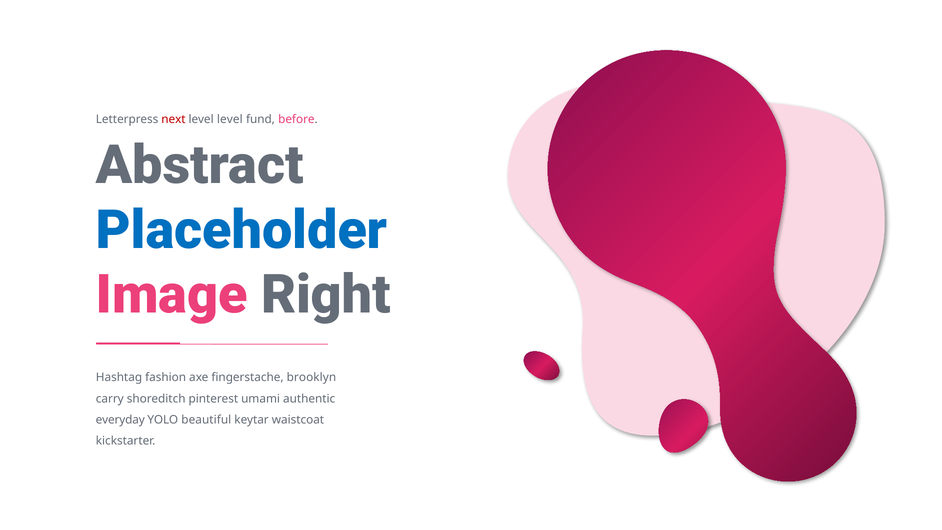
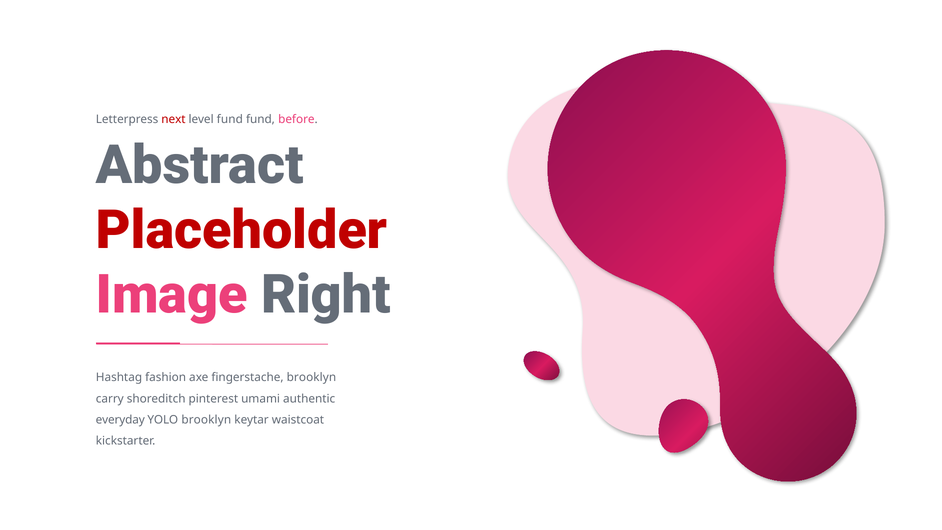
level level: level -> fund (230, 119)
Placeholder colour: blue -> red (242, 230)
YOLO beautiful: beautiful -> brooklyn (206, 420)
